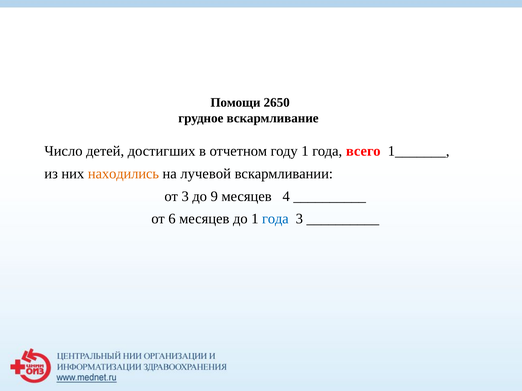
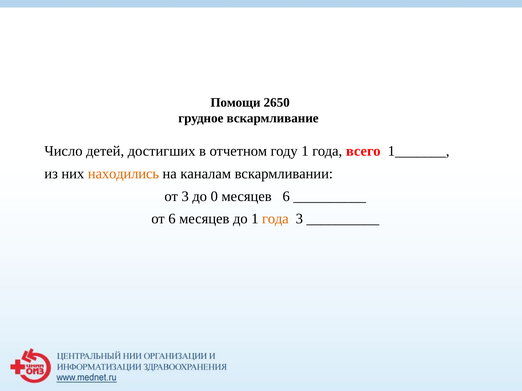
лучевой: лучевой -> каналам (206, 174)
9: 9 -> 0 (214, 197)
месяцев 4: 4 -> 6 (286, 197)
года colour: blue -> orange (275, 219)
